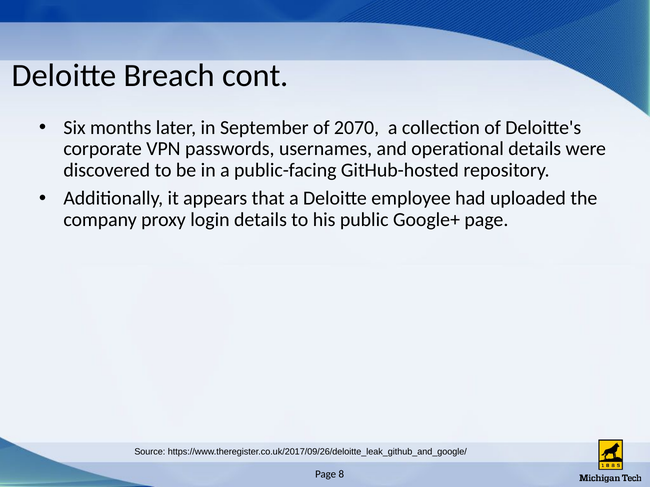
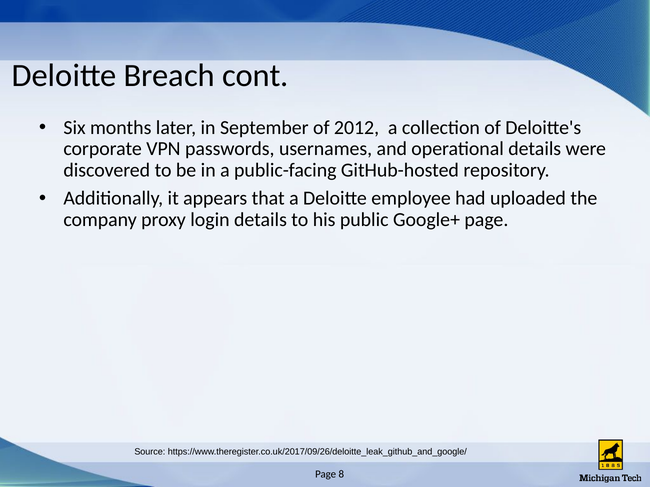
2070: 2070 -> 2012 (357, 128)
